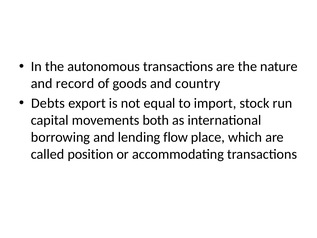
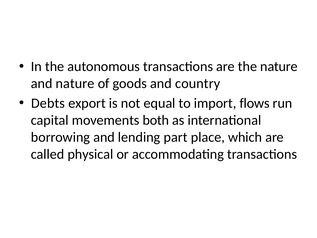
and record: record -> nature (75, 83)
stock: stock -> flows (255, 103)
flow: flow -> part (176, 137)
position: position -> physical (90, 154)
